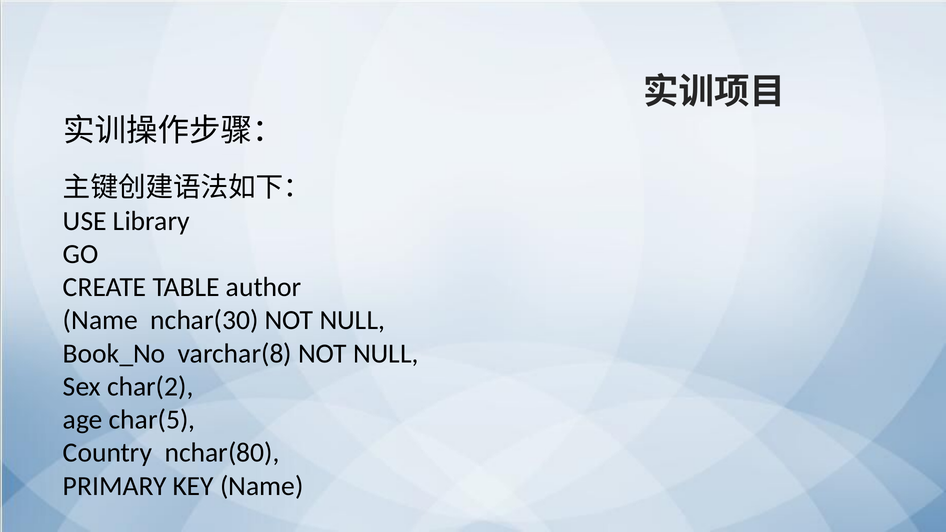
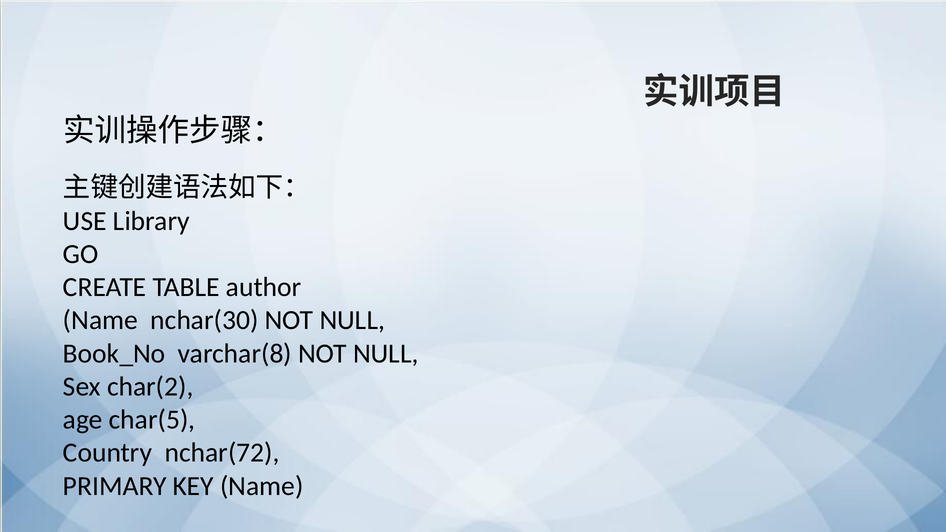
nchar(80: nchar(80 -> nchar(72 (222, 453)
